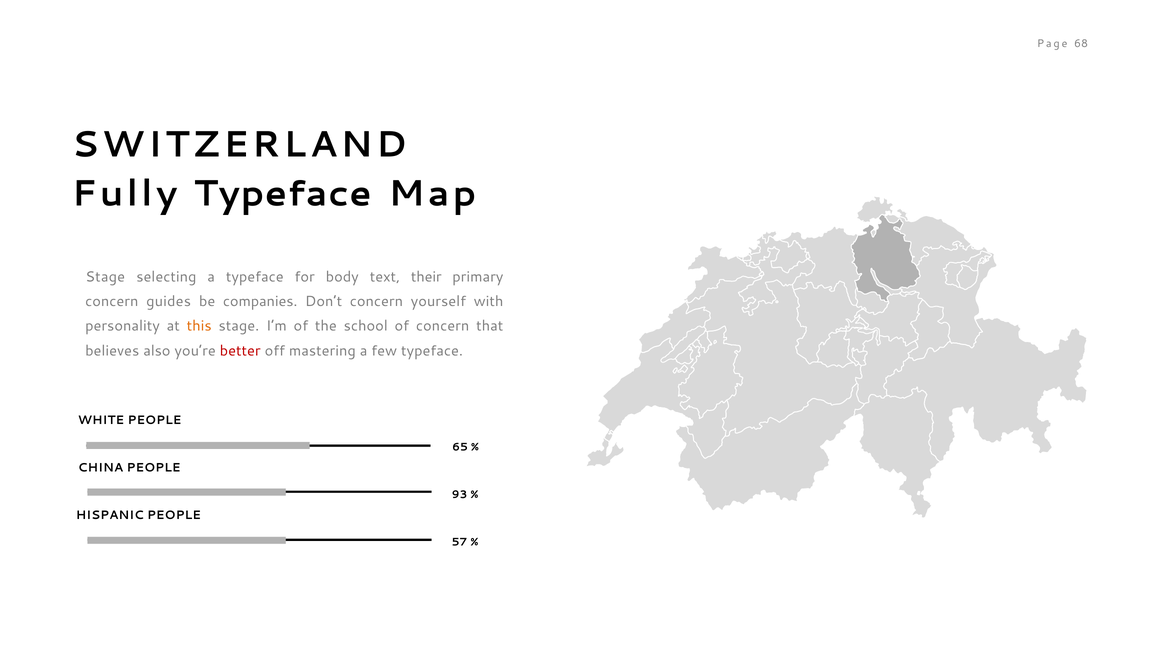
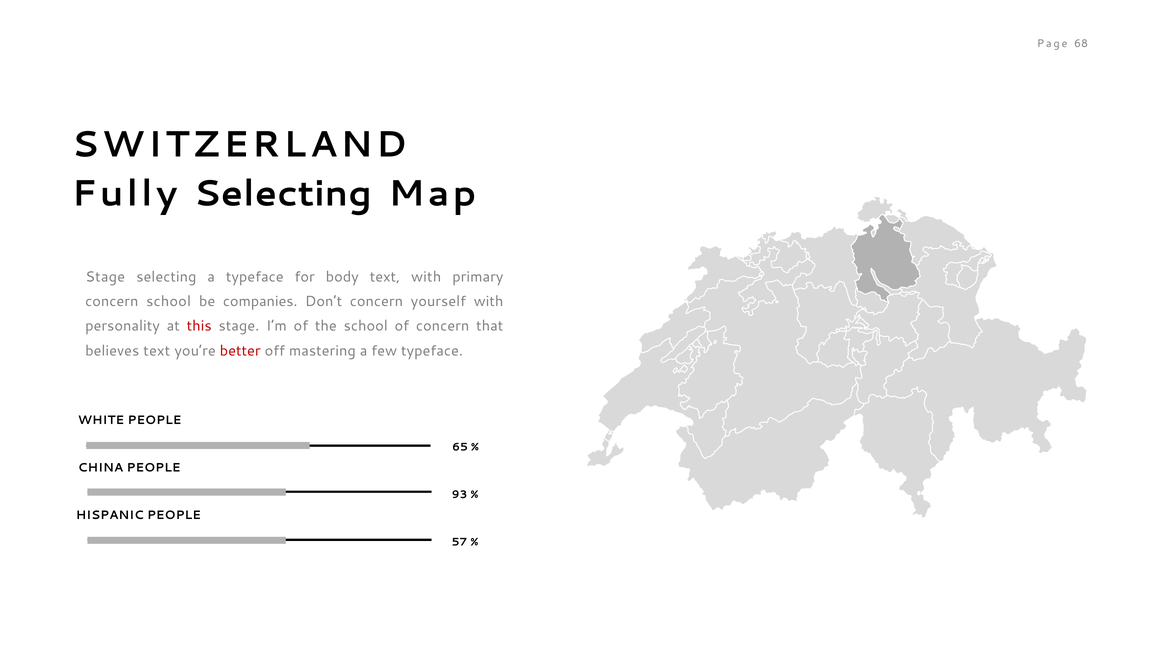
Fully Typeface: Typeface -> Selecting (283, 194)
text their: their -> with (426, 277)
concern guides: guides -> school (169, 301)
this colour: orange -> red (199, 326)
believes also: also -> text (157, 351)
